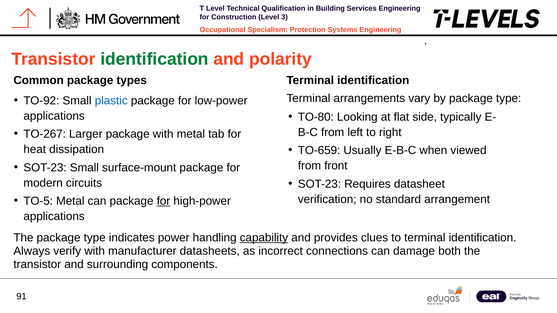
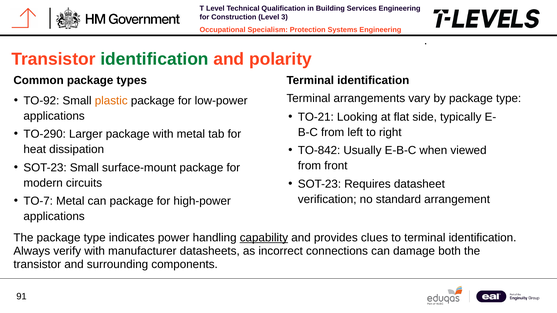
plastic colour: blue -> orange (111, 101)
TO-80: TO-80 -> TO-21 (316, 117)
TO-267: TO-267 -> TO-290 (45, 134)
TO-659: TO-659 -> TO-842 (319, 151)
TO-5: TO-5 -> TO-7 (38, 201)
for underline: present -> none (163, 201)
